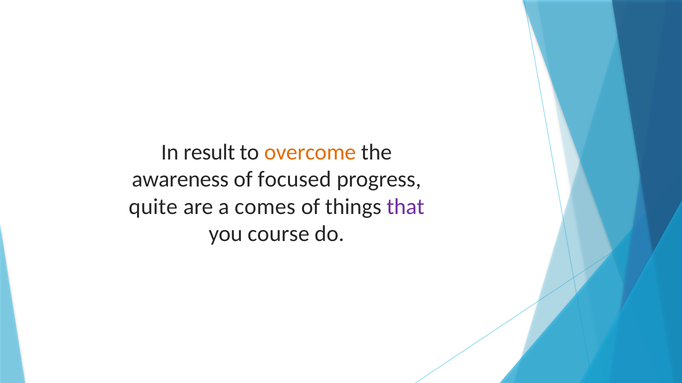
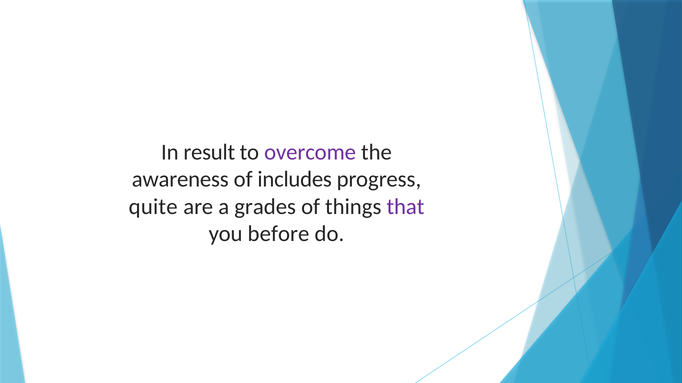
overcome colour: orange -> purple (310, 152)
focused: focused -> includes (295, 180)
comes: comes -> grades (265, 207)
course: course -> before (279, 234)
